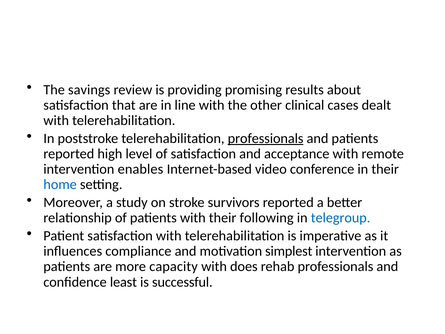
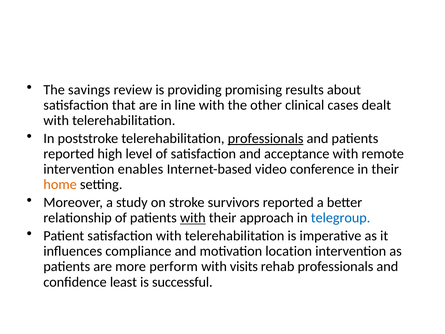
home colour: blue -> orange (60, 184)
with underline: none -> present (193, 218)
following: following -> approach (267, 218)
simplest: simplest -> location (289, 251)
capacity: capacity -> perform (174, 266)
does: does -> visits (244, 266)
